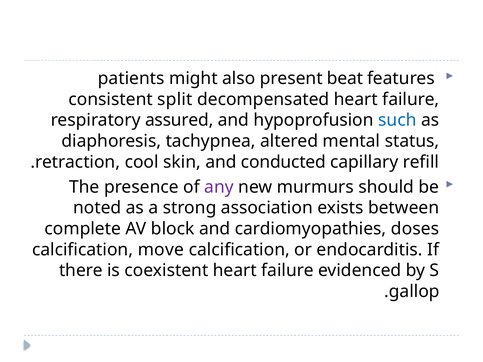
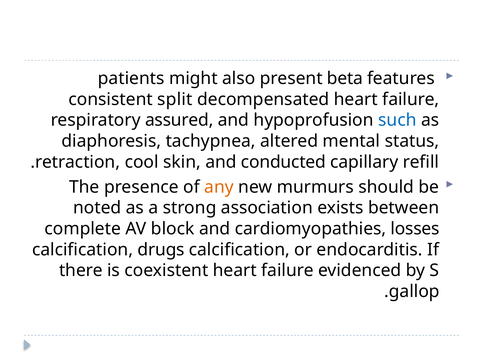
beat: beat -> beta (345, 78)
any colour: purple -> orange (219, 187)
doses: doses -> losses (415, 229)
move: move -> drugs (161, 250)
